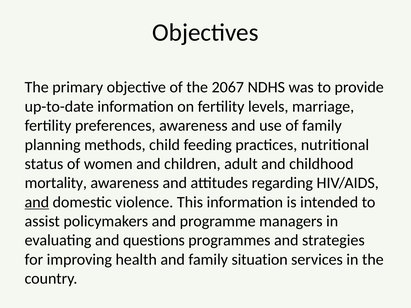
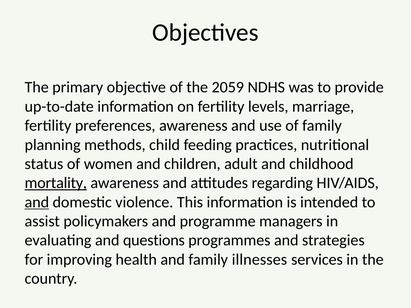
2067: 2067 -> 2059 (228, 87)
mortality underline: none -> present (56, 183)
situation: situation -> illnesses (259, 260)
